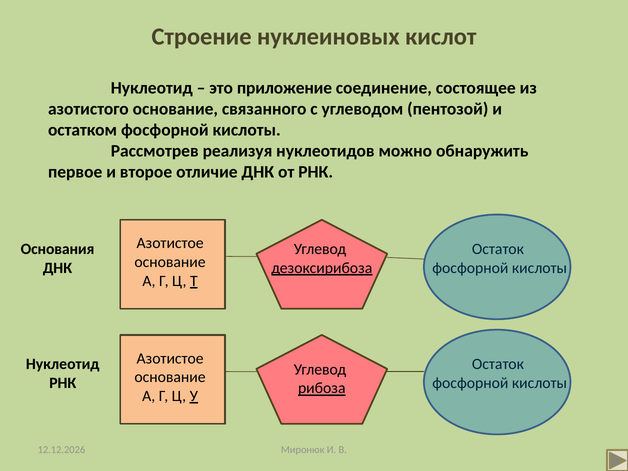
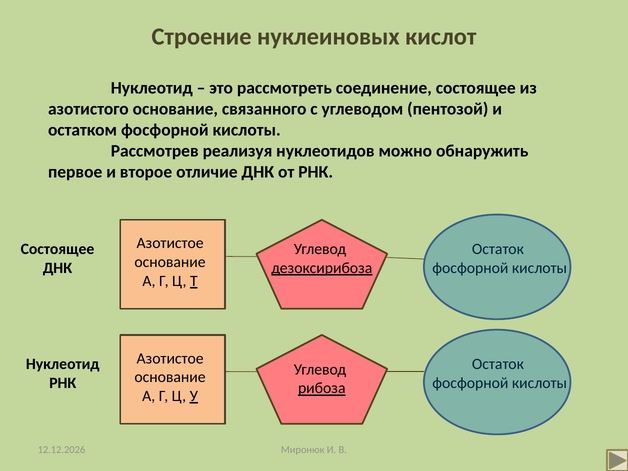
приложение: приложение -> рассмотреть (284, 88)
Основания: Основания -> Состоящее (57, 249)
